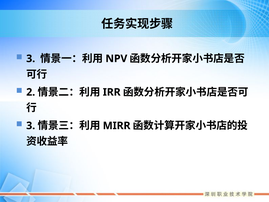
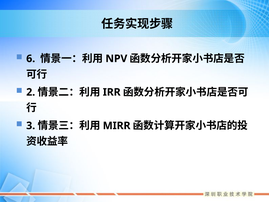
3: 3 -> 6 (31, 59)
